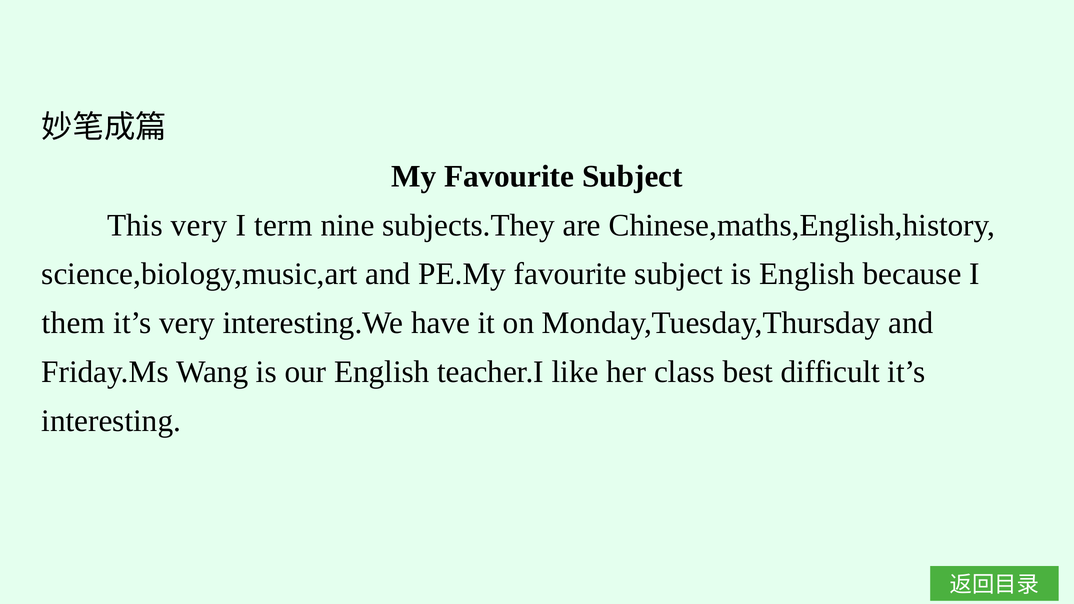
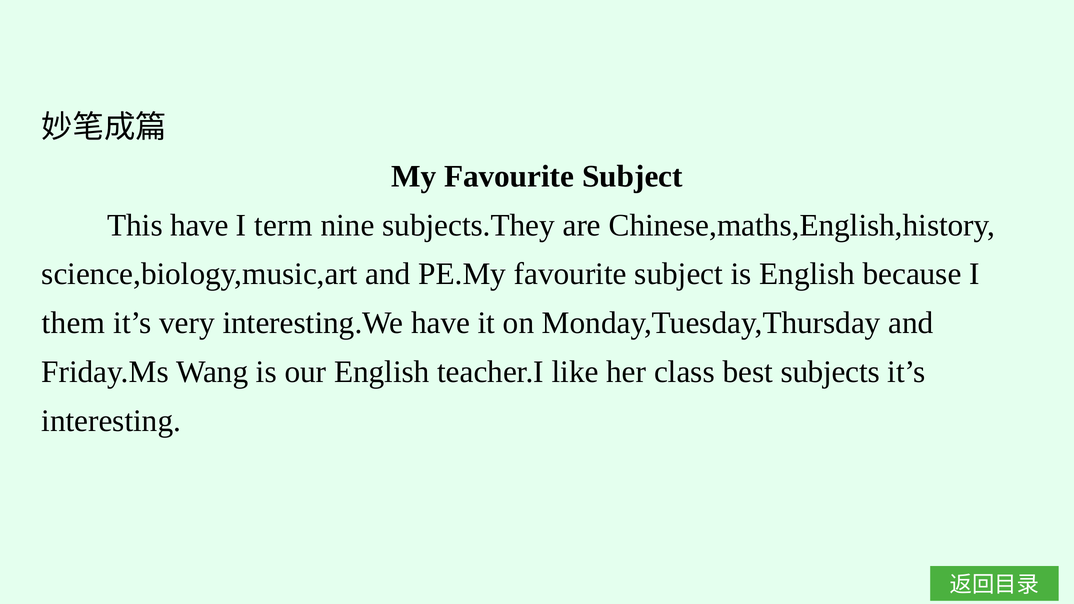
This very: very -> have (199, 225)
difficult: difficult -> subjects (830, 372)
